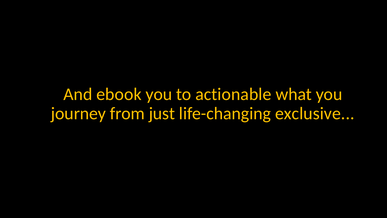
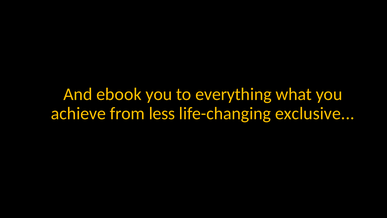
actionable: actionable -> everything (233, 94)
journey: journey -> achieve (78, 113)
just: just -> less (162, 113)
